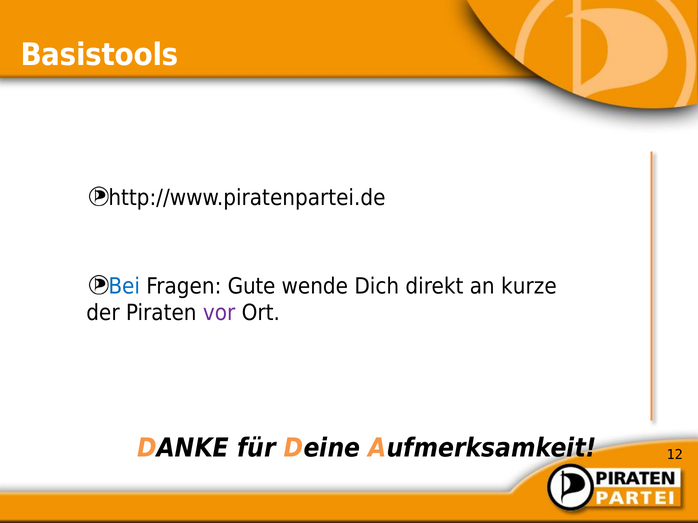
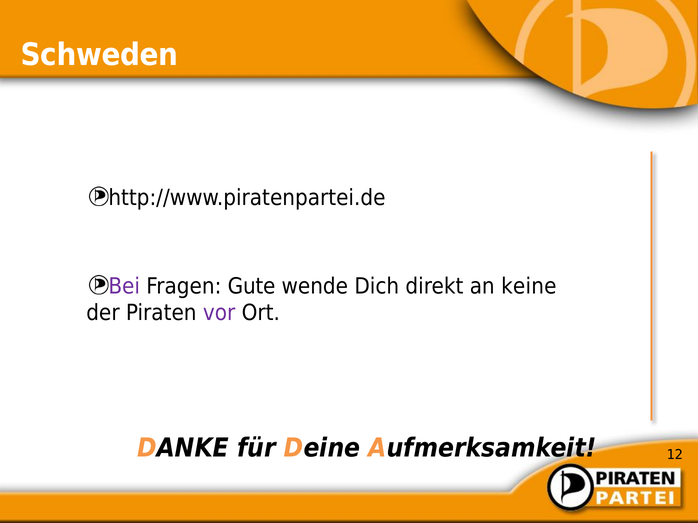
Basistools: Basistools -> Schweden (99, 55)
Bei colour: blue -> purple (124, 287)
kurze: kurze -> keine (529, 287)
